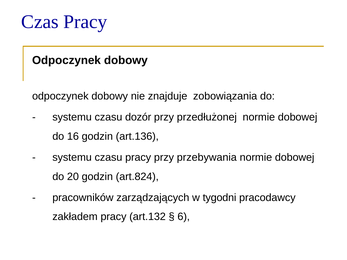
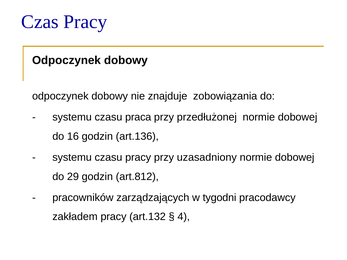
dozór: dozór -> praca (138, 117)
przebywania: przebywania -> uzasadniony (207, 158)
20: 20 -> 29 (73, 177)
art.824: art.824 -> art.812 (137, 177)
6: 6 -> 4 (184, 217)
